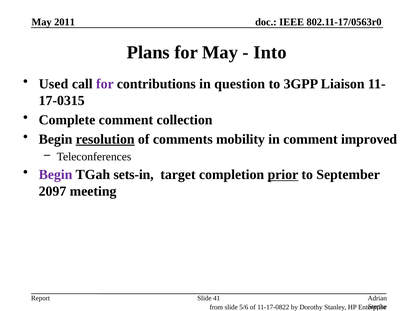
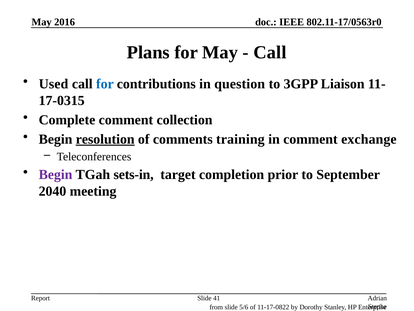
2011: 2011 -> 2016 (65, 22)
Into: Into -> Call (270, 52)
for colour: purple -> blue (105, 84)
mobility: mobility -> training (240, 139)
improved: improved -> exchange (369, 139)
prior underline: present -> none (283, 174)
2097: 2097 -> 2040 (52, 191)
